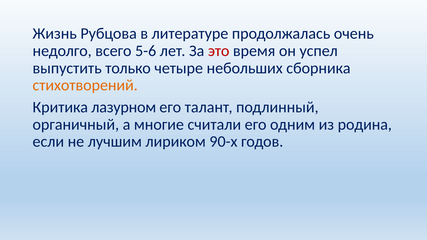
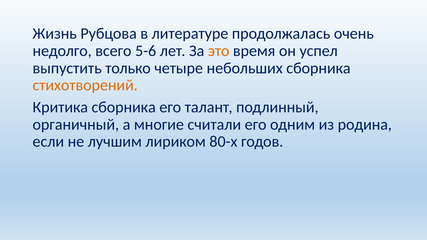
это colour: red -> orange (219, 51)
Критика лазурном: лазурном -> сборника (124, 107)
90-х: 90-х -> 80-х (223, 142)
